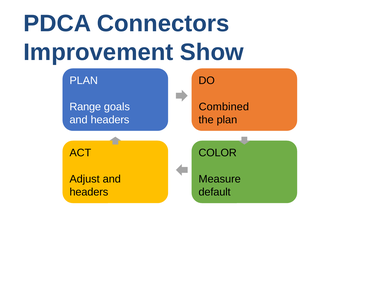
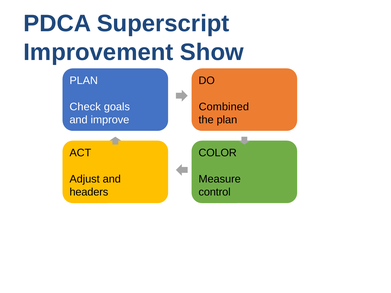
Connectors: Connectors -> Superscript (163, 24)
Range: Range -> Check (85, 107)
headers: headers -> improve (110, 120)
default: default -> control (215, 192)
